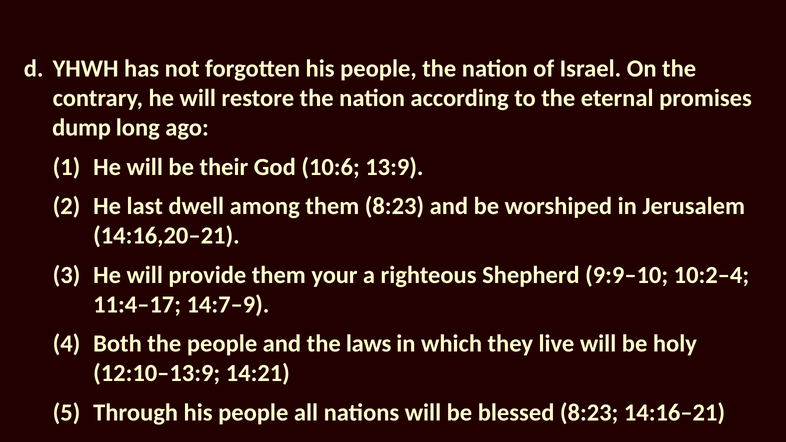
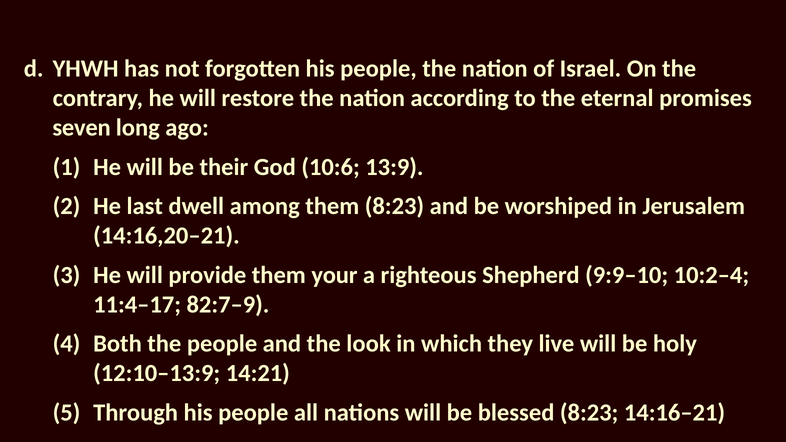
dump: dump -> seven (82, 128)
14:7–9: 14:7–9 -> 82:7–9 (228, 305)
laws: laws -> look (368, 344)
